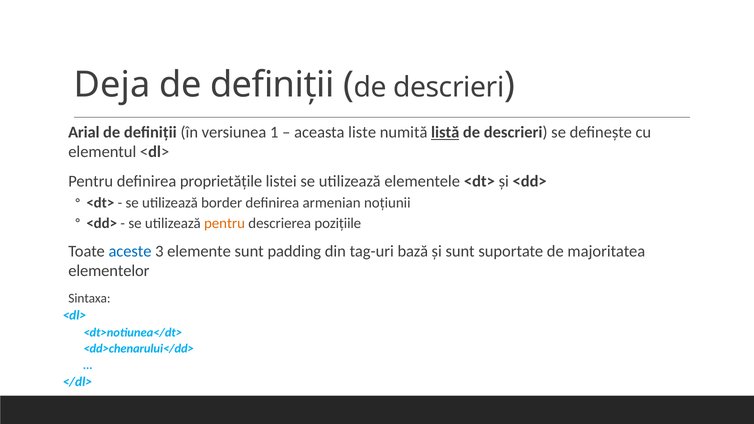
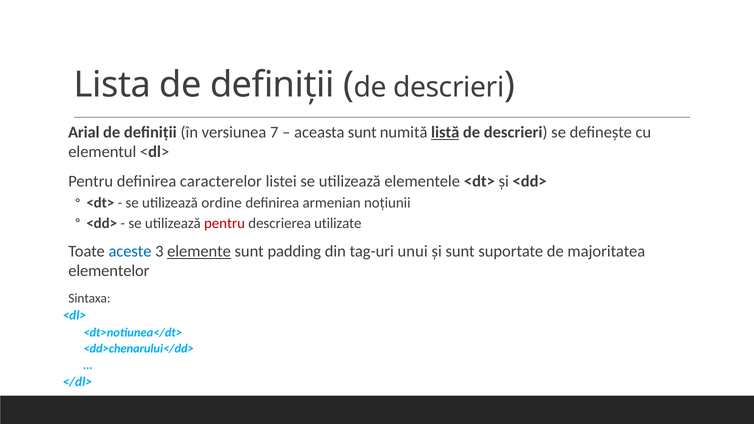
Deja: Deja -> Lista (112, 85)
1: 1 -> 7 (274, 132)
aceasta liste: liste -> sunt (362, 132)
proprietăţile: proprietăţile -> caracterelor (221, 181)
border: border -> ordine (222, 203)
pentru colour: orange -> red (225, 223)
poziţiile: poziţiile -> utilizate (338, 223)
elemente underline: none -> present (199, 251)
bază: bază -> unui (413, 251)
